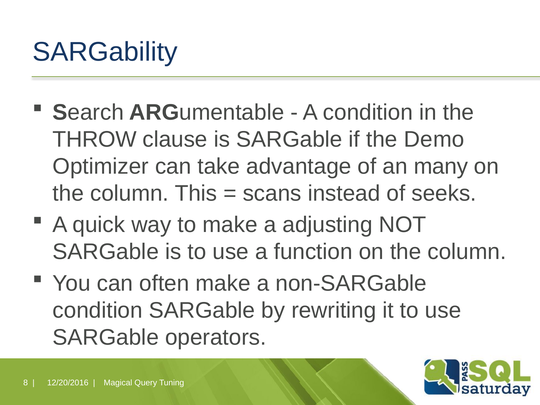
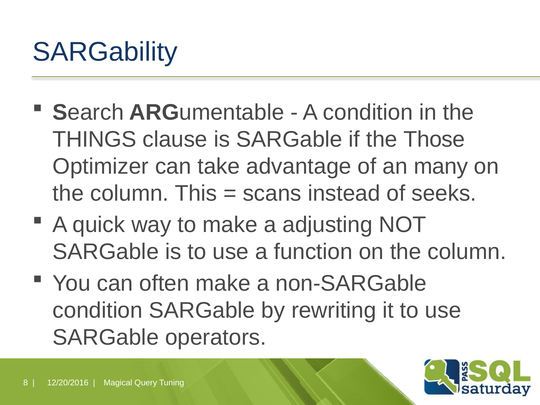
THROW: THROW -> THINGS (95, 139)
Demo: Demo -> Those (434, 139)
